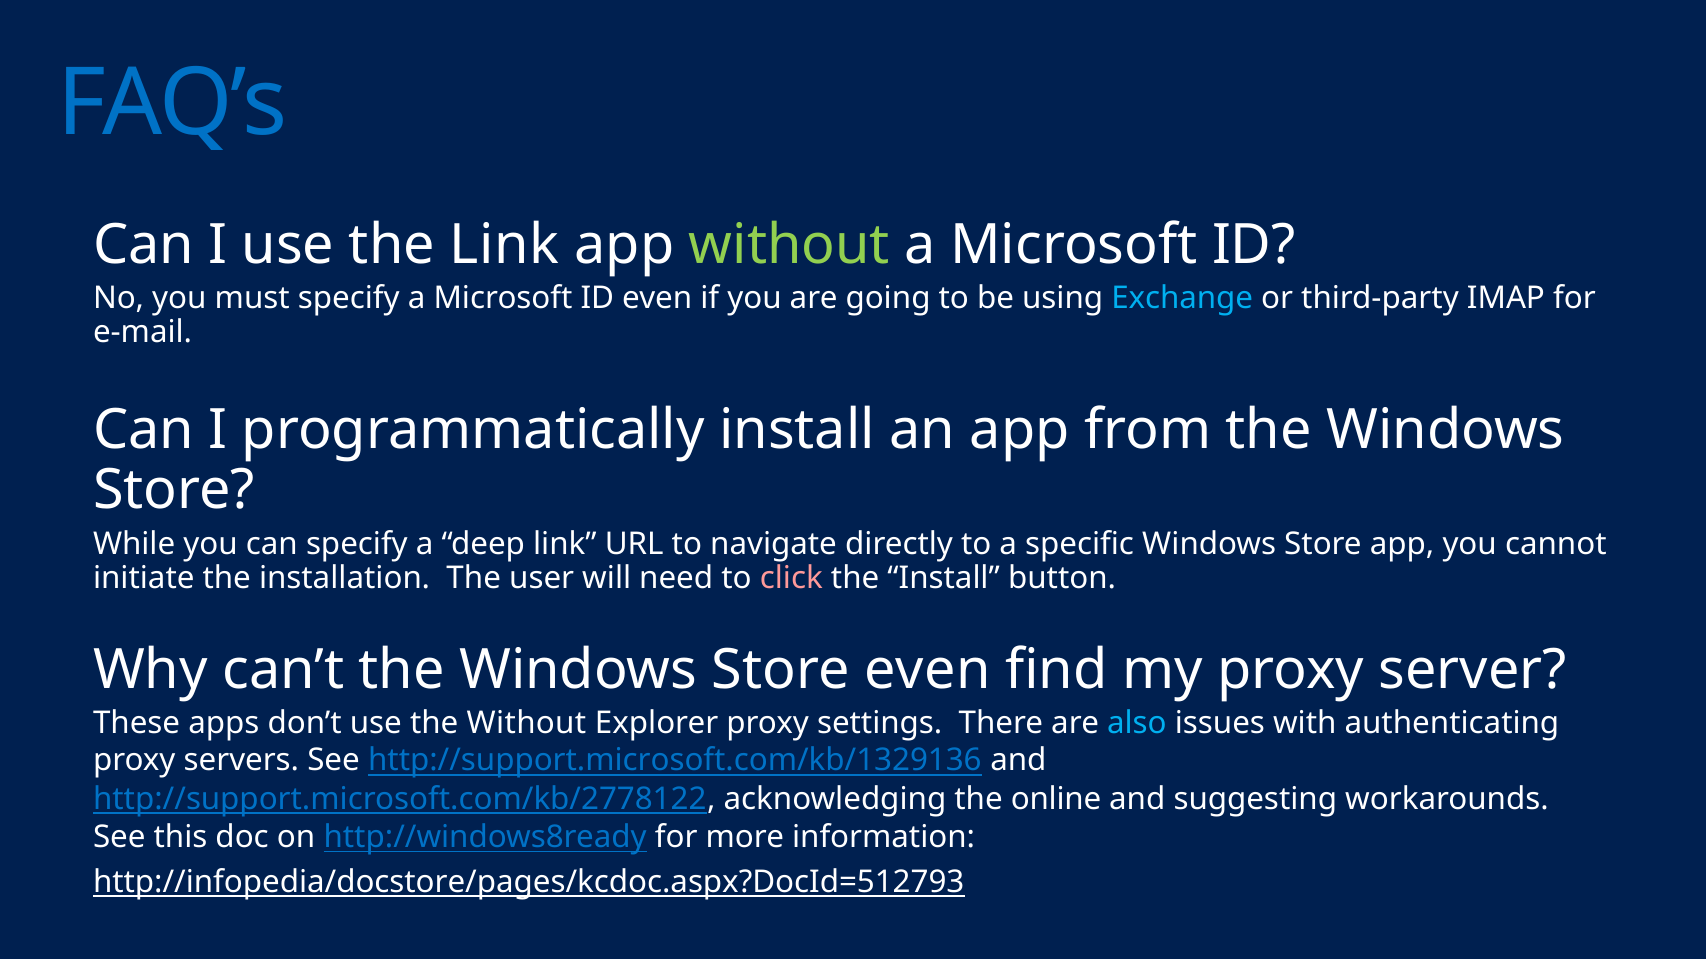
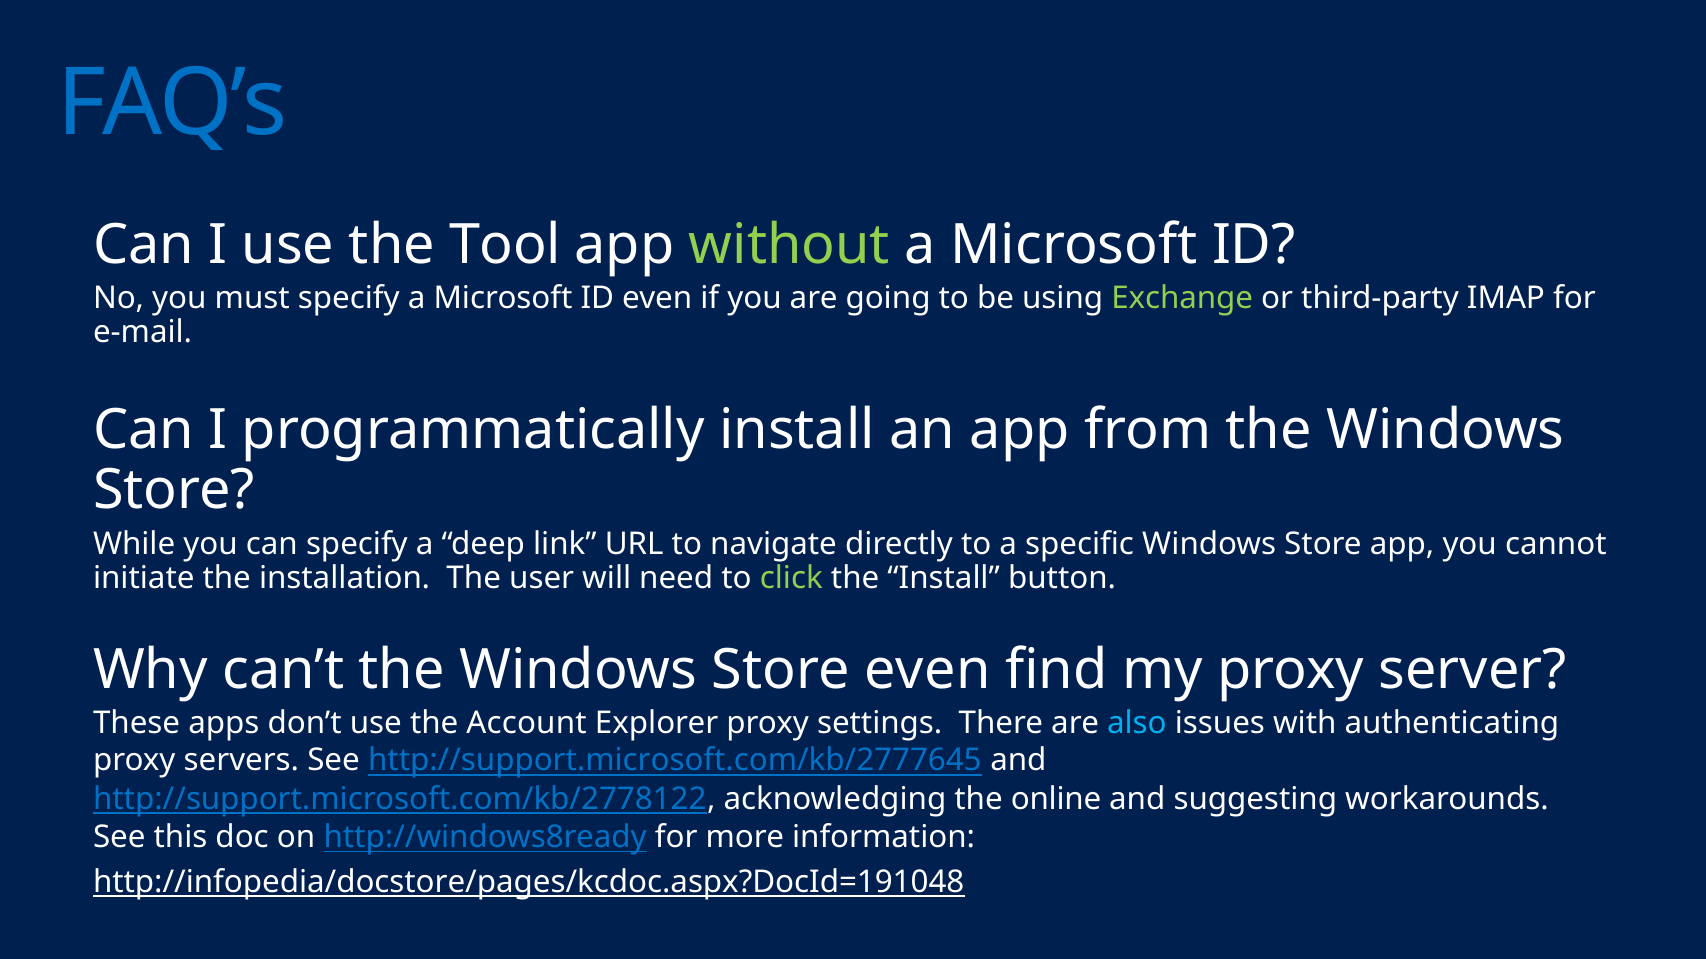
the Link: Link -> Tool (505, 245)
Exchange colour: light blue -> light green (1182, 298)
click colour: pink -> light green (791, 578)
the Without: Without -> Account (527, 723)
http://support.microsoft.com/kb/1329136: http://support.microsoft.com/kb/1329136 -> http://support.microsoft.com/kb/2777645 (675, 761)
http://infopedia/docstore/pages/kcdoc.aspx?DocId=512793: http://infopedia/docstore/pages/kcdoc.aspx?DocId=512793 -> http://infopedia/docstore/pages/kcdoc.aspx?DocId=191048 (529, 882)
